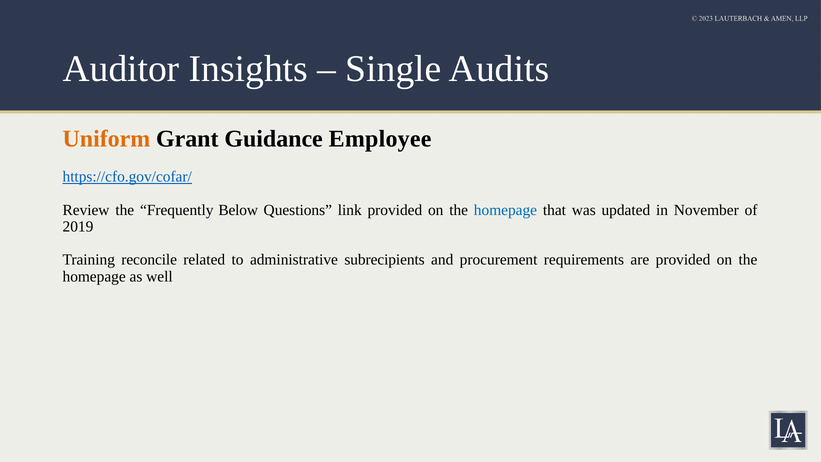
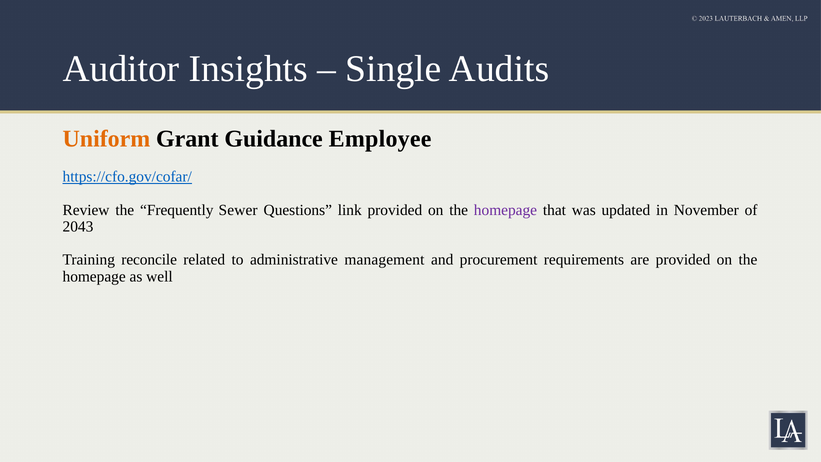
Below: Below -> Sewer (238, 210)
homepage colour: blue -> purple (505, 210)
2019: 2019 -> 2043 (78, 227)
subrecipients: subrecipients -> management (384, 260)
